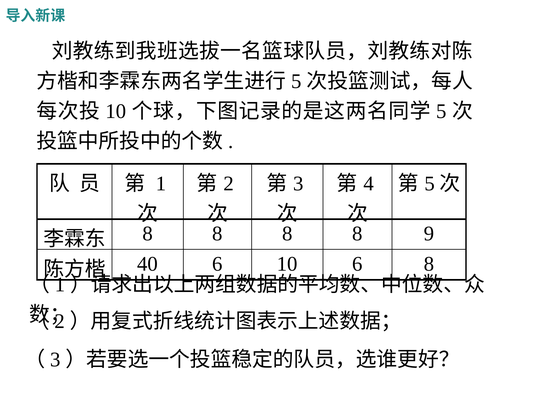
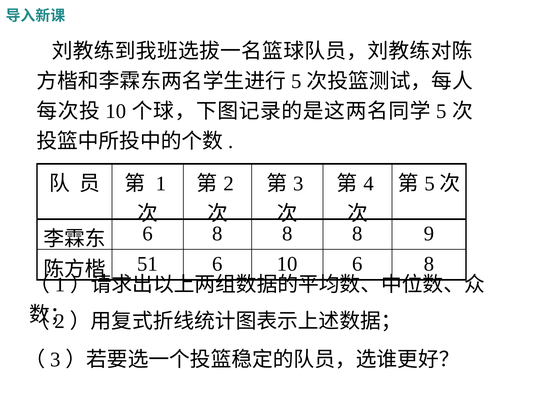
8: 8 -> 6 (148, 233)
40: 40 -> 51 (148, 263)
